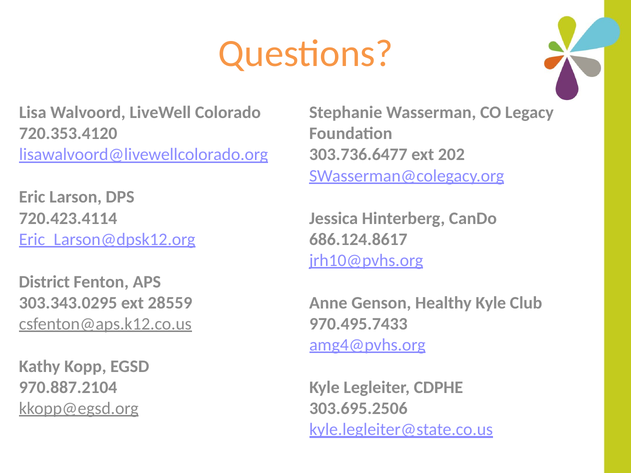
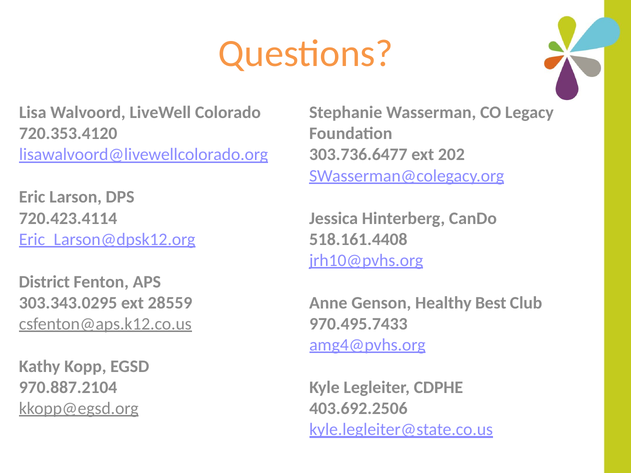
686.124.8617: 686.124.8617 -> 518.161.4408 (358, 239)
Healthy Kyle: Kyle -> Best (491, 303)
303.695.2506: 303.695.2506 -> 403.692.2506 (358, 409)
